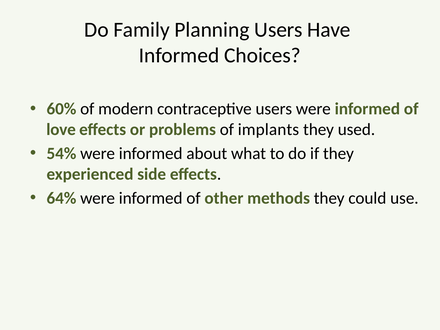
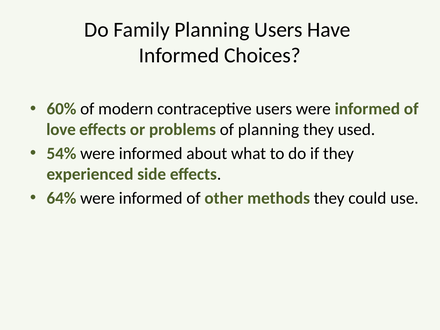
of implants: implants -> planning (268, 130)
